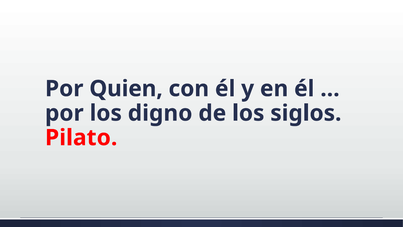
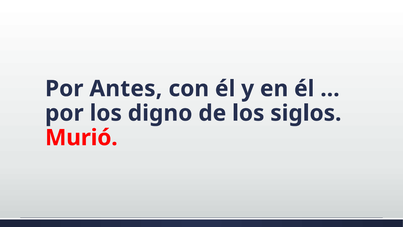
Quien: Quien -> Antes (126, 89)
Pilato: Pilato -> Murió (81, 138)
